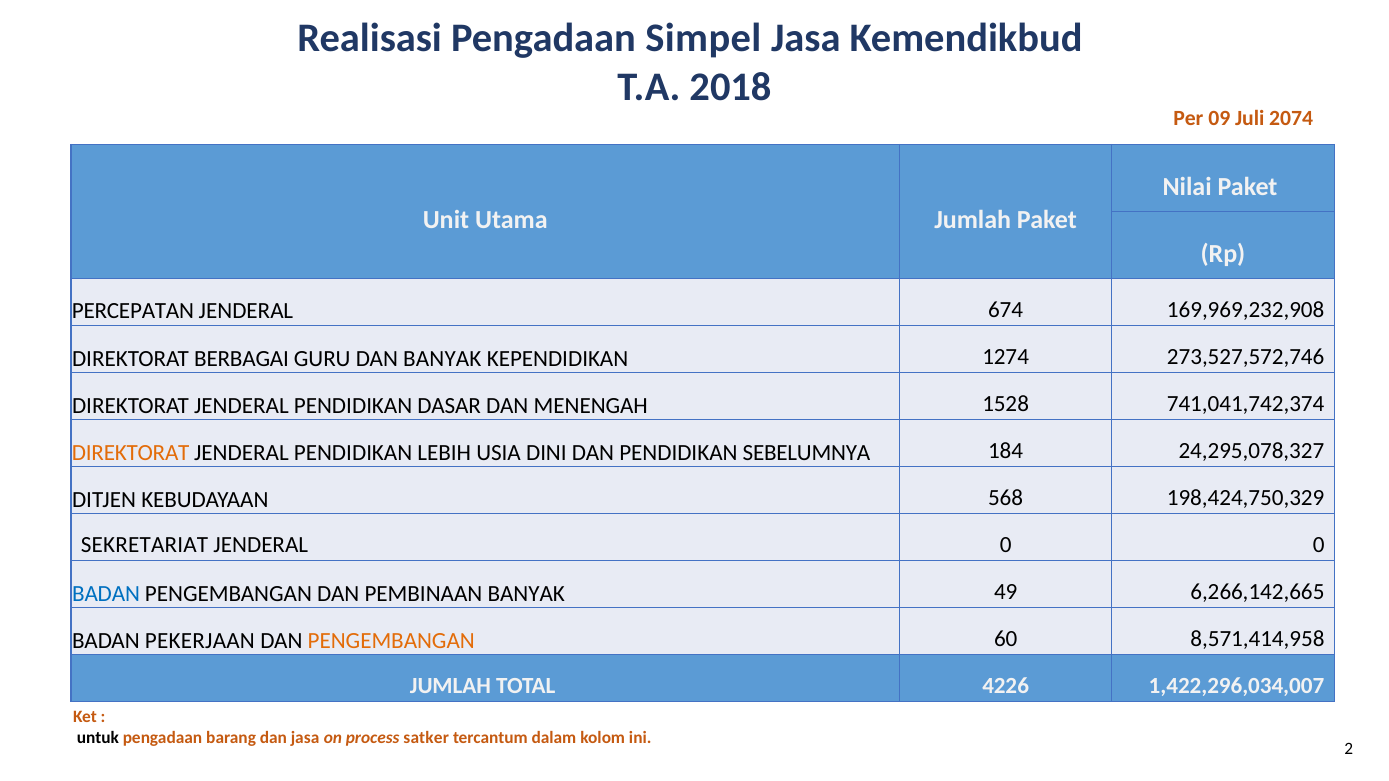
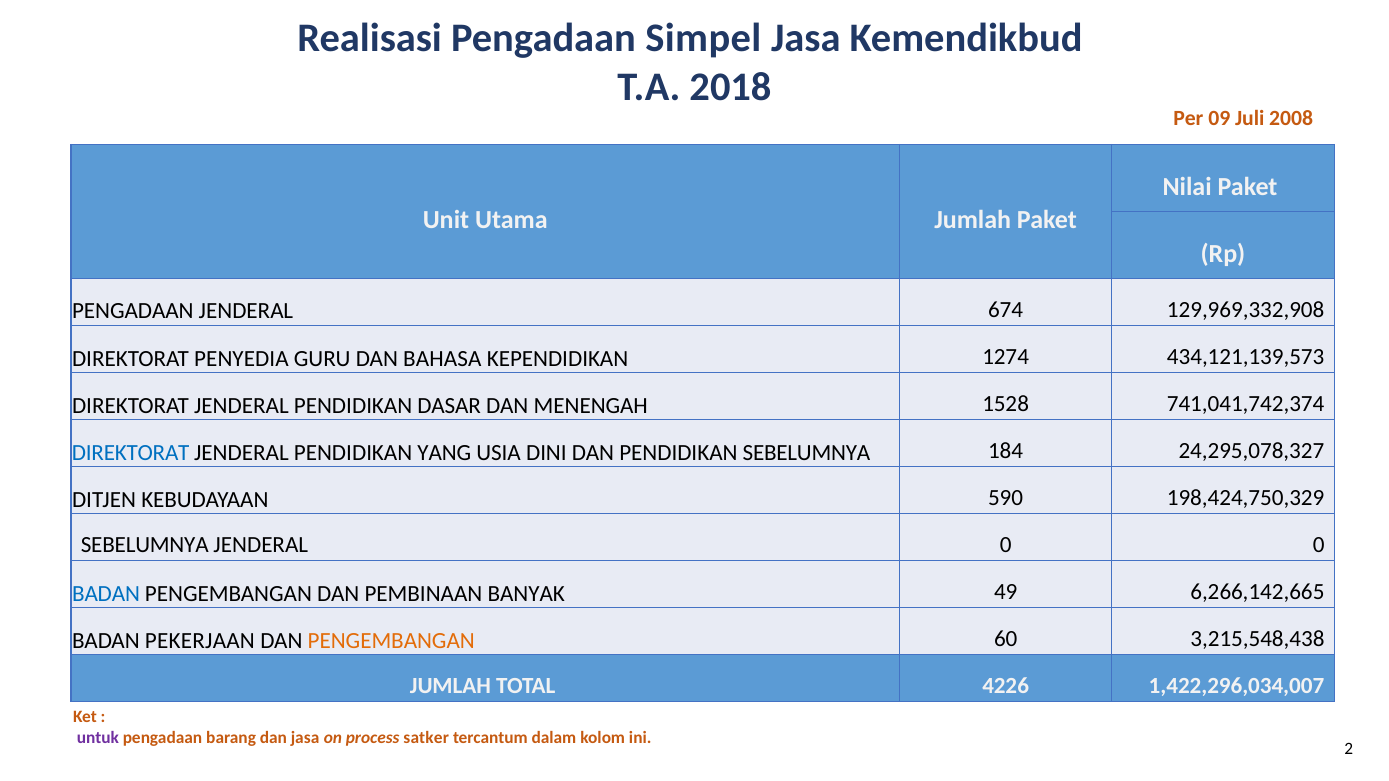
2074: 2074 -> 2008 (1291, 119)
PERCEPATAN: PERCEPATAN -> PENGADAAN (133, 311)
169,969,232,908: 169,969,232,908 -> 129,969,332,908 (1246, 310)
BERBAGAI: BERBAGAI -> PENYEDIA (241, 359)
DAN BANYAK: BANYAK -> BAHASA (442, 359)
273,527,572,746: 273,527,572,746 -> 434,121,139,573 (1246, 357)
DIREKTORAT colour: orange -> blue (131, 453)
LEBIH: LEBIH -> YANG (444, 453)
568: 568 -> 590 (1006, 498)
SEKRETARIAT: SEKRETARIAT -> SEBELUMNYA (145, 545)
8,571,414,958: 8,571,414,958 -> 3,215,548,438 (1257, 639)
untuk colour: black -> purple (98, 738)
